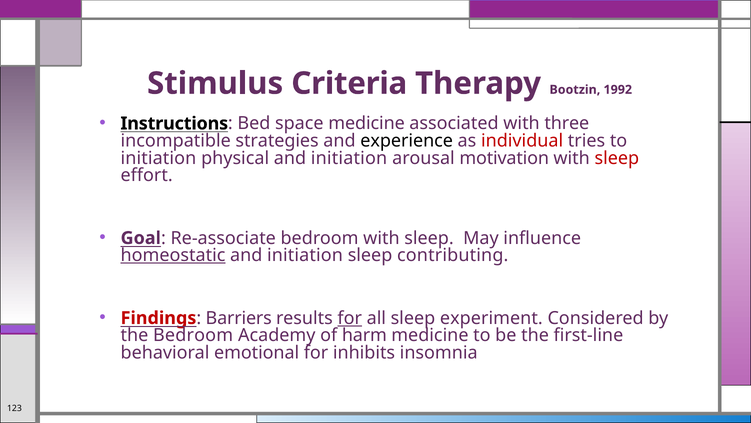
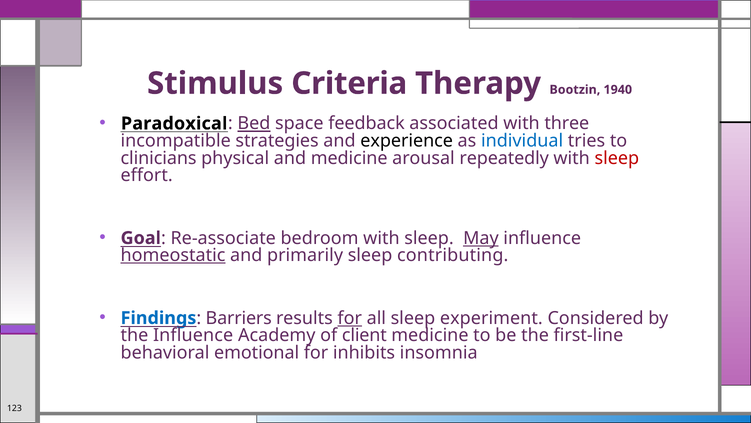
1992: 1992 -> 1940 (618, 90)
Instructions: Instructions -> Paradoxical (174, 123)
Bed underline: none -> present (254, 123)
space medicine: medicine -> feedback (367, 123)
individual colour: red -> blue (522, 141)
initiation: initiation -> clinicians (159, 158)
physical and initiation: initiation -> medicine (349, 158)
motivation: motivation -> repeatedly (504, 158)
May underline: none -> present (481, 238)
initiation: initiation -> primarily (305, 255)
Findings colour: red -> blue (158, 318)
the Bedroom: Bedroom -> Influence (193, 335)
harm: harm -> client (364, 335)
